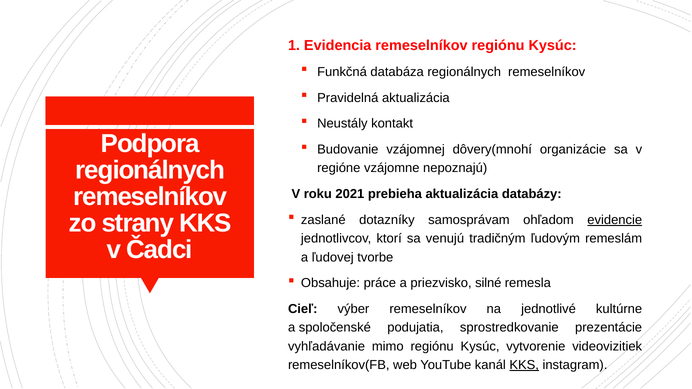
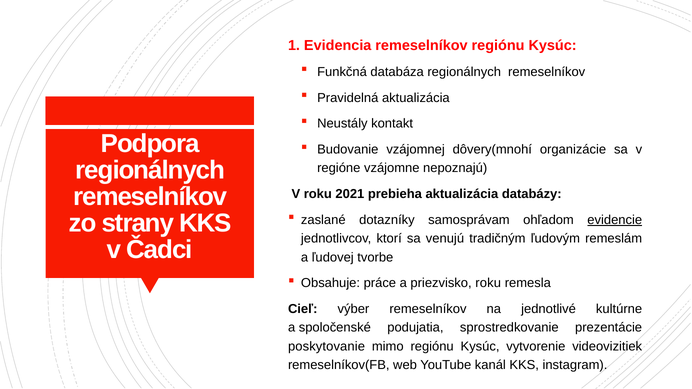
priezvisko silné: silné -> roku (488, 283)
vyhľadávanie: vyhľadávanie -> poskytovanie (326, 347)
KKS underline: present -> none (524, 365)
